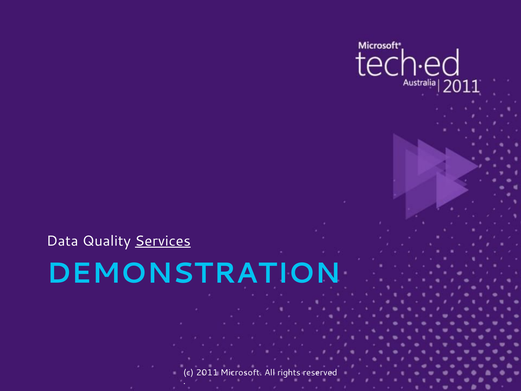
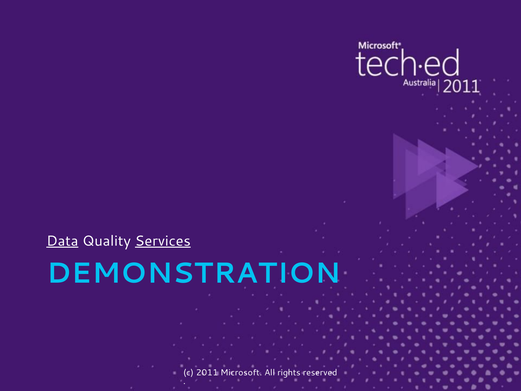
Data underline: none -> present (62, 241)
